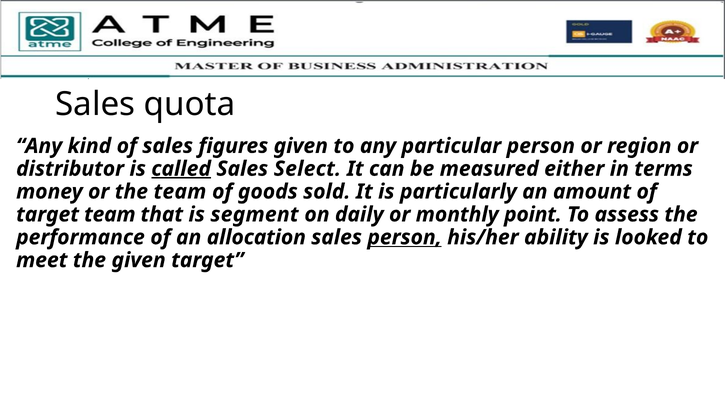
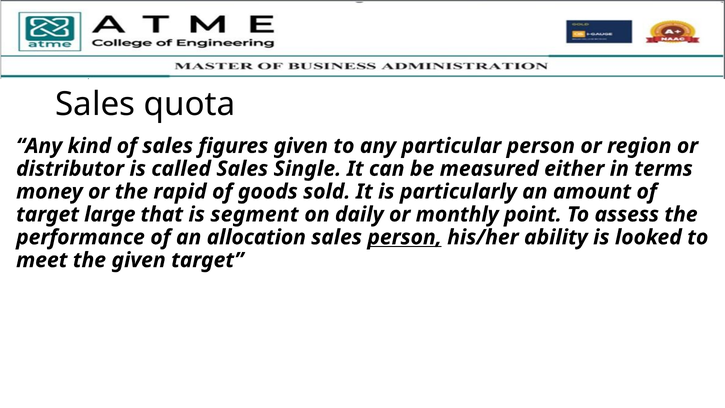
called underline: present -> none (181, 169)
Select: Select -> Single (307, 169)
the team: team -> rapid (180, 192)
target team: team -> large (110, 214)
